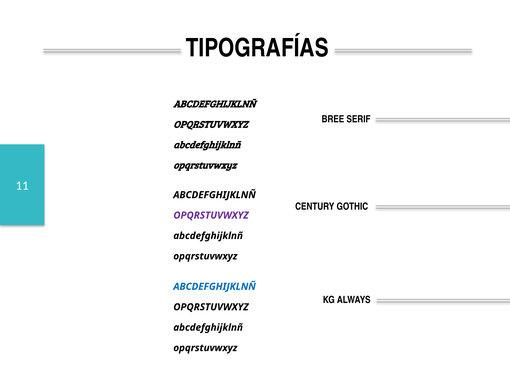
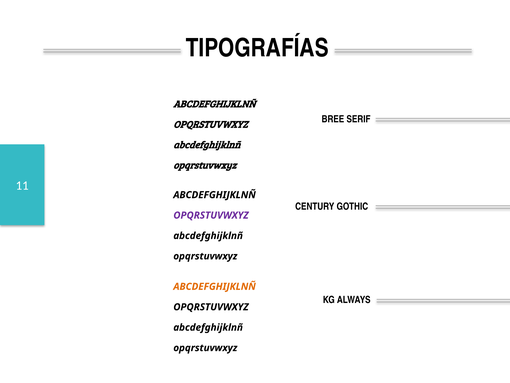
ABCDEFGHIJKLNÑ colour: blue -> orange (215, 286)
